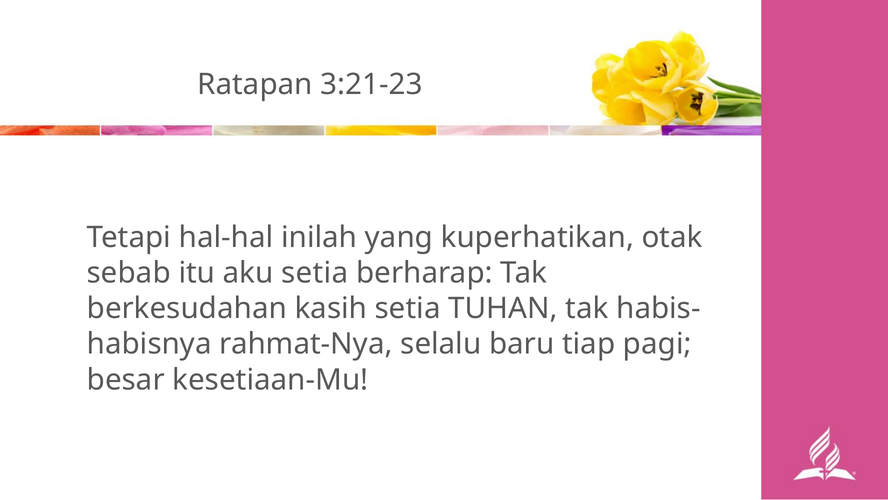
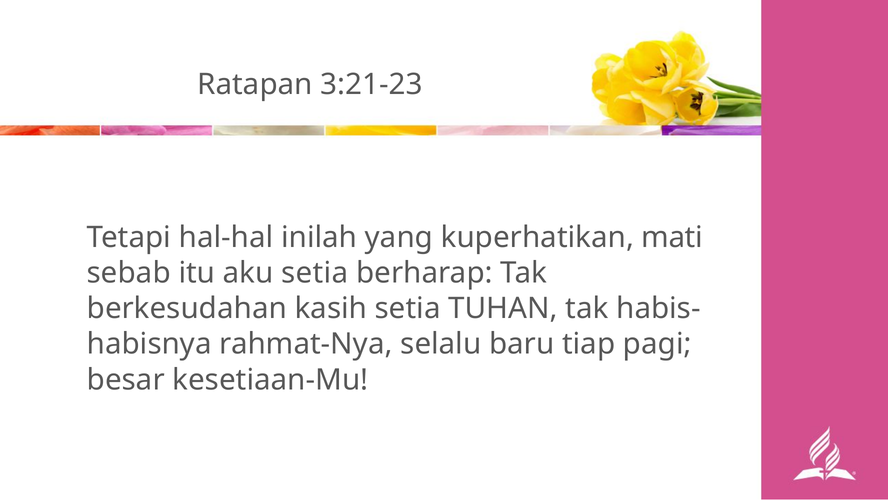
otak: otak -> mati (672, 237)
